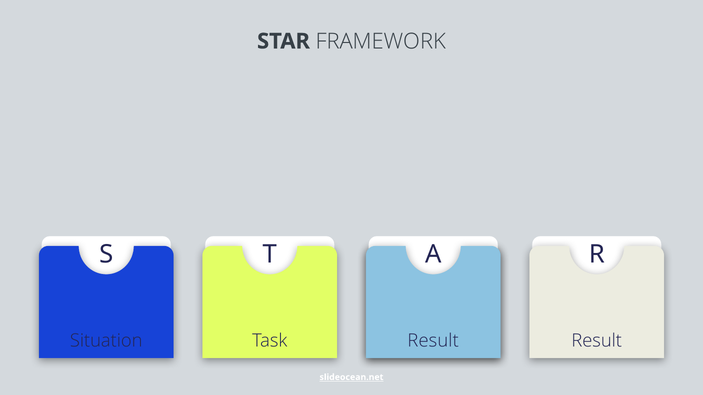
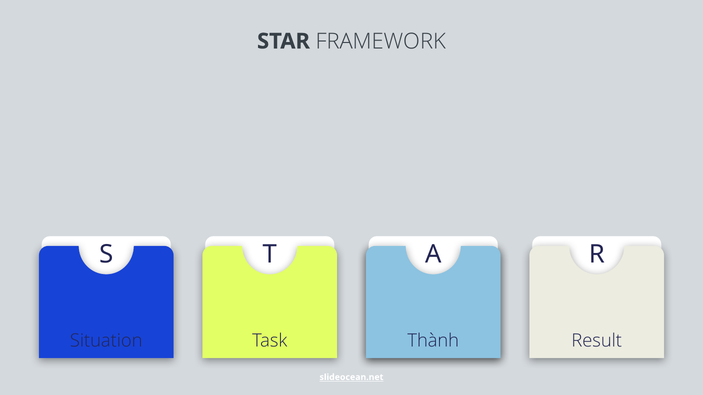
Task Result: Result -> Thành (433, 341)
